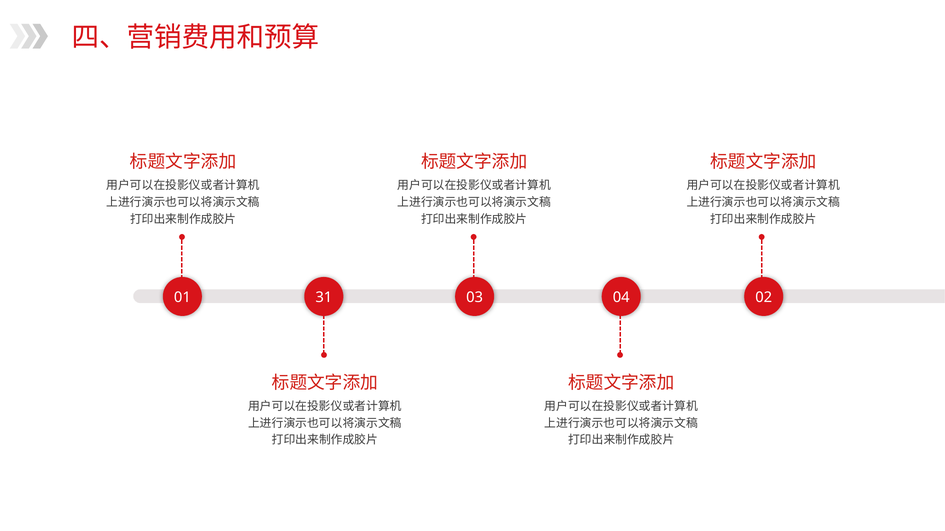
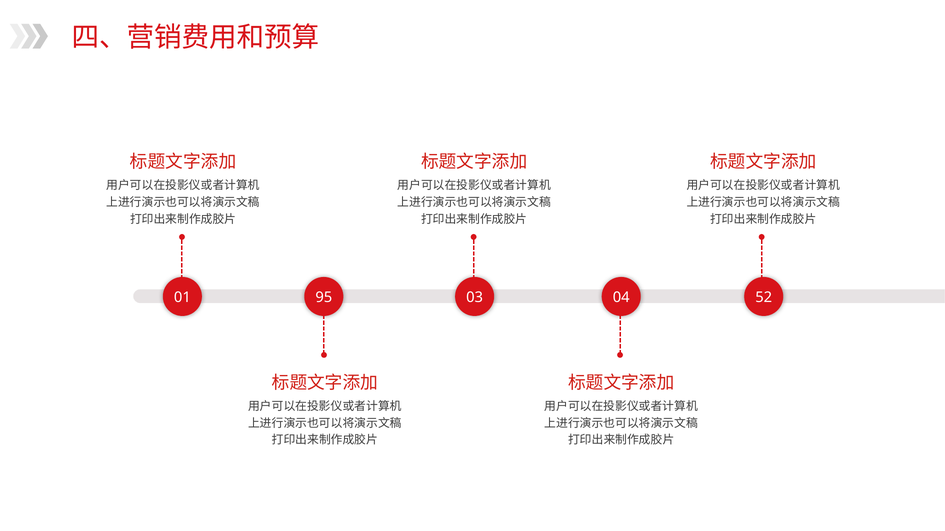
31: 31 -> 95 (324, 298)
02: 02 -> 52 (764, 298)
